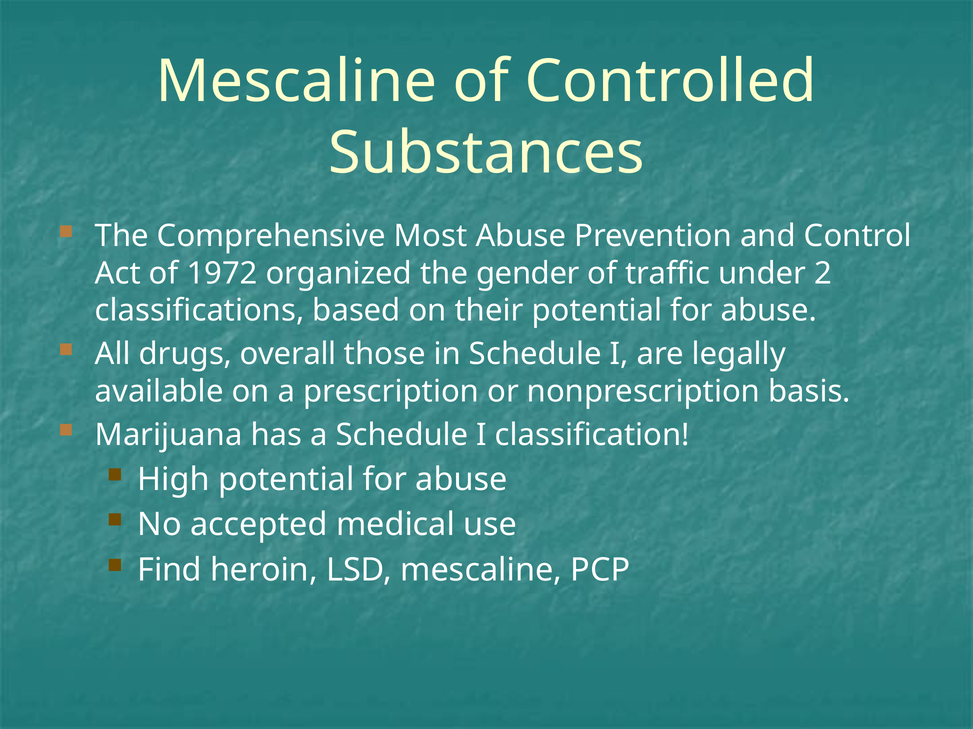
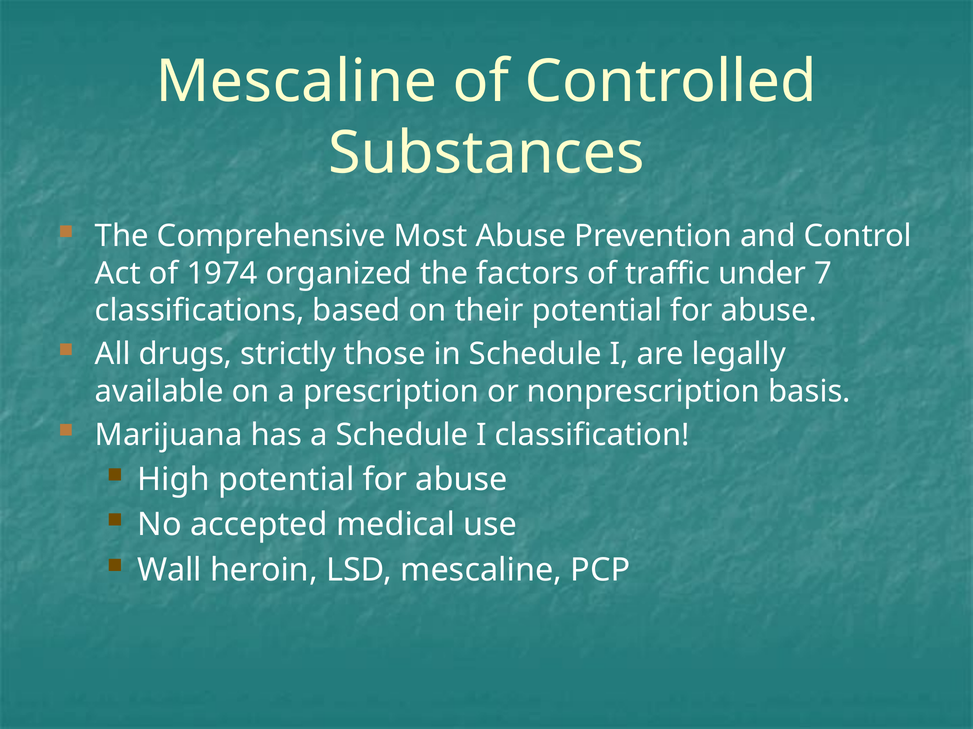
1972: 1972 -> 1974 (222, 274)
gender: gender -> factors (528, 274)
2: 2 -> 7 (823, 274)
overall: overall -> strictly (288, 355)
Find: Find -> Wall (170, 571)
